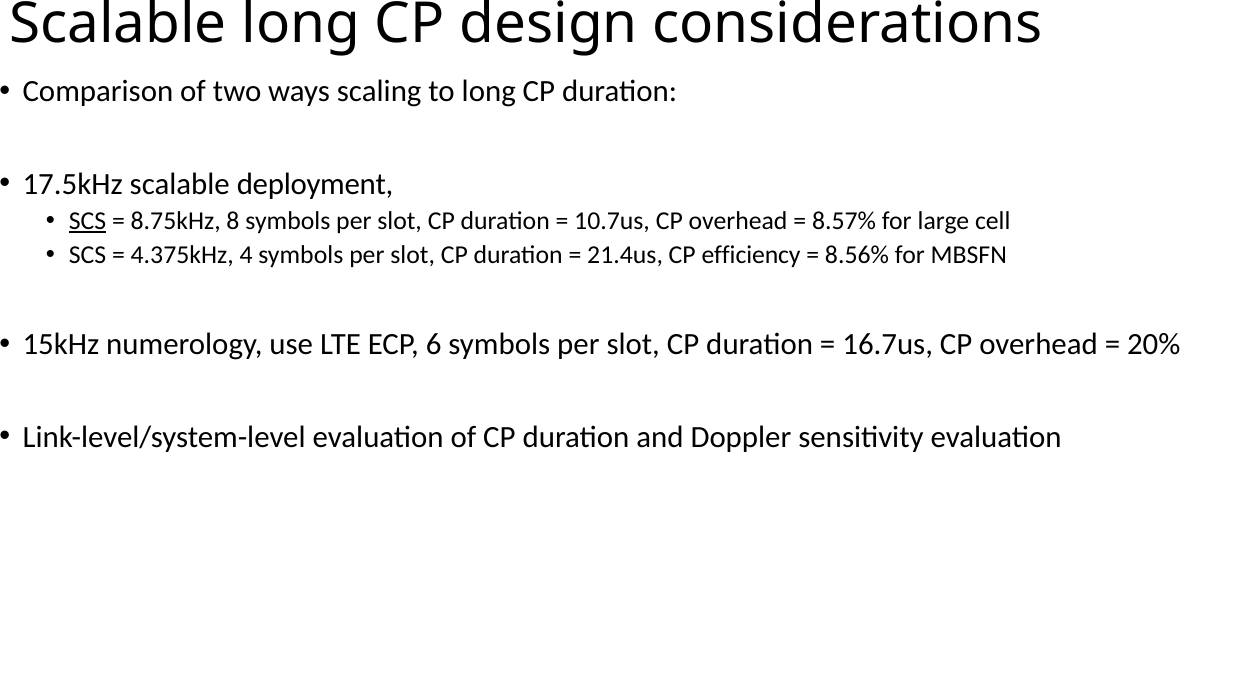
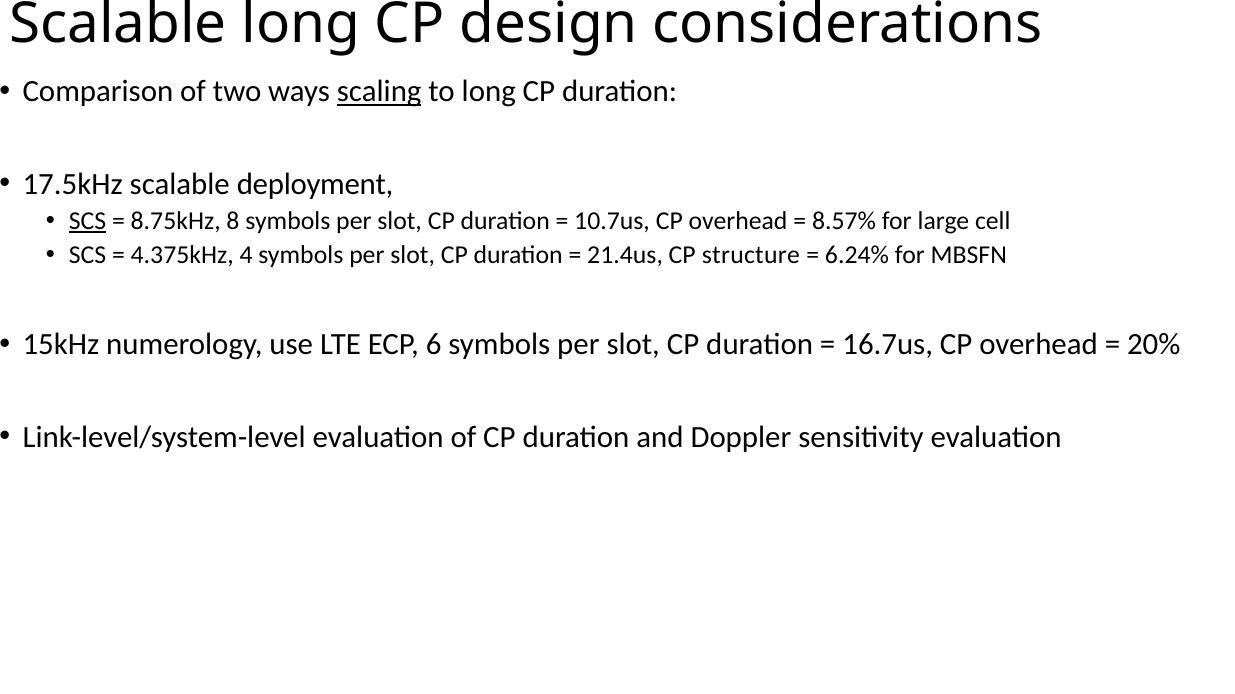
scaling underline: none -> present (379, 92)
efficiency: efficiency -> structure (751, 255)
8.56%: 8.56% -> 6.24% (857, 255)
